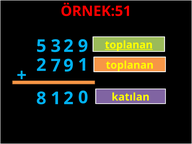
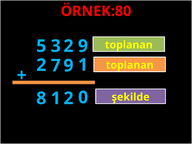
ÖRNEK:51: ÖRNEK:51 -> ÖRNEK:80 (96, 11)
toplanan underline: present -> none (129, 45)
katılan: katılan -> şekilde (131, 97)
